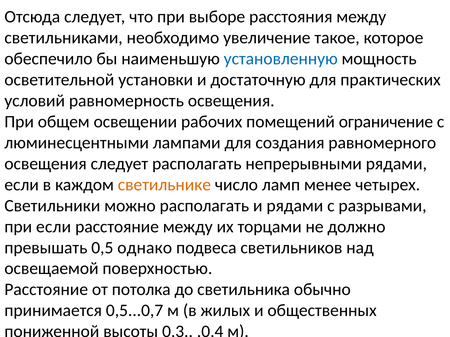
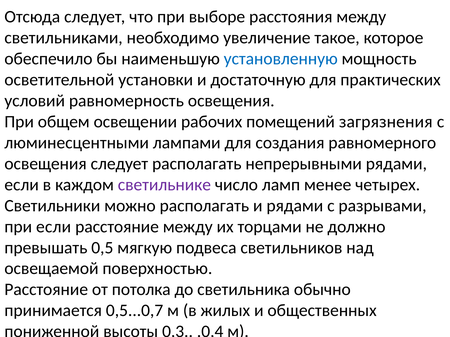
ограничение: ограничение -> загрязнения (386, 122)
светильнике colour: orange -> purple (164, 185)
однако: однако -> мягкую (145, 248)
